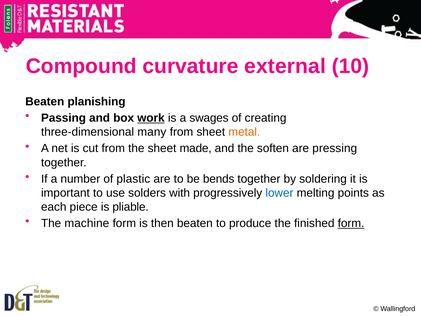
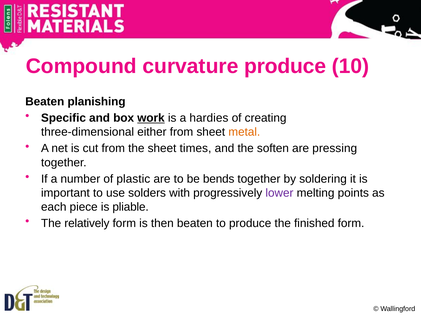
curvature external: external -> produce (285, 66)
Passing: Passing -> Specific (63, 118)
swages: swages -> hardies (209, 118)
many: many -> either (152, 132)
made: made -> times (195, 148)
lower colour: blue -> purple (279, 193)
machine: machine -> relatively (87, 223)
form underline: present -> none (351, 223)
